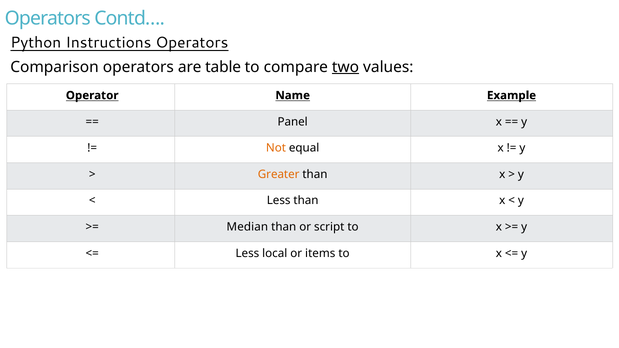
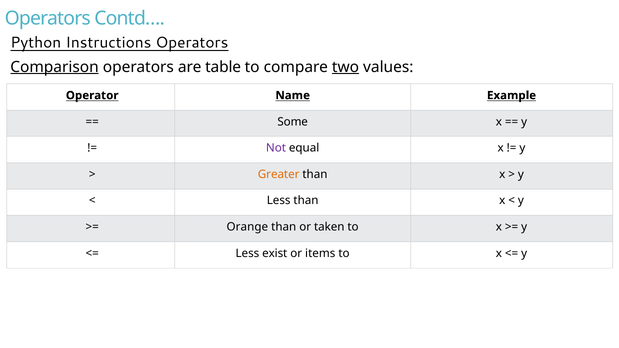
Comparison underline: none -> present (55, 67)
Panel: Panel -> Some (293, 122)
Not colour: orange -> purple (276, 148)
Median: Median -> Orange (247, 227)
script: script -> taken (329, 227)
local: local -> exist (275, 253)
